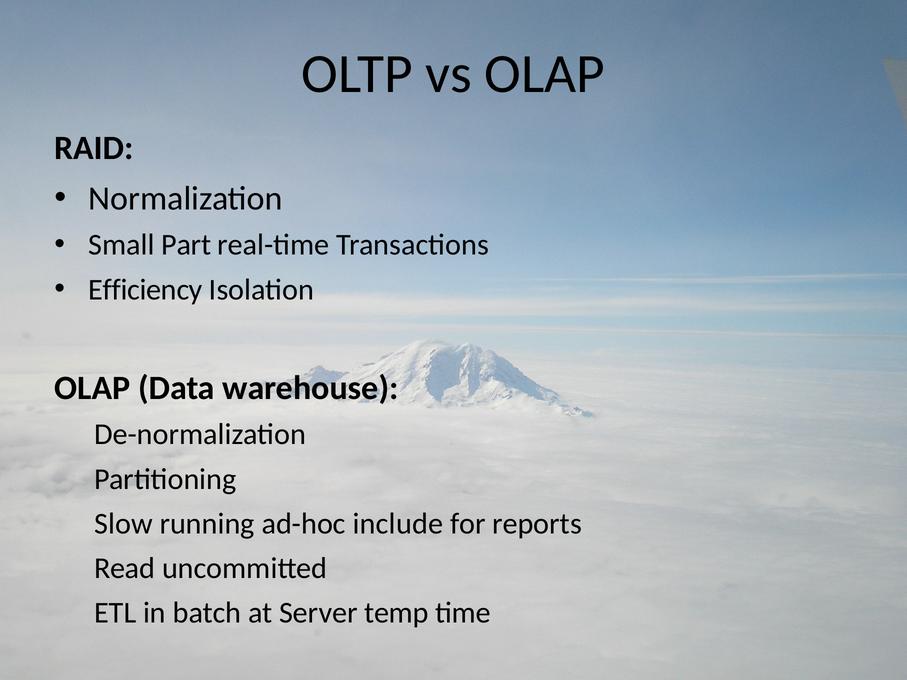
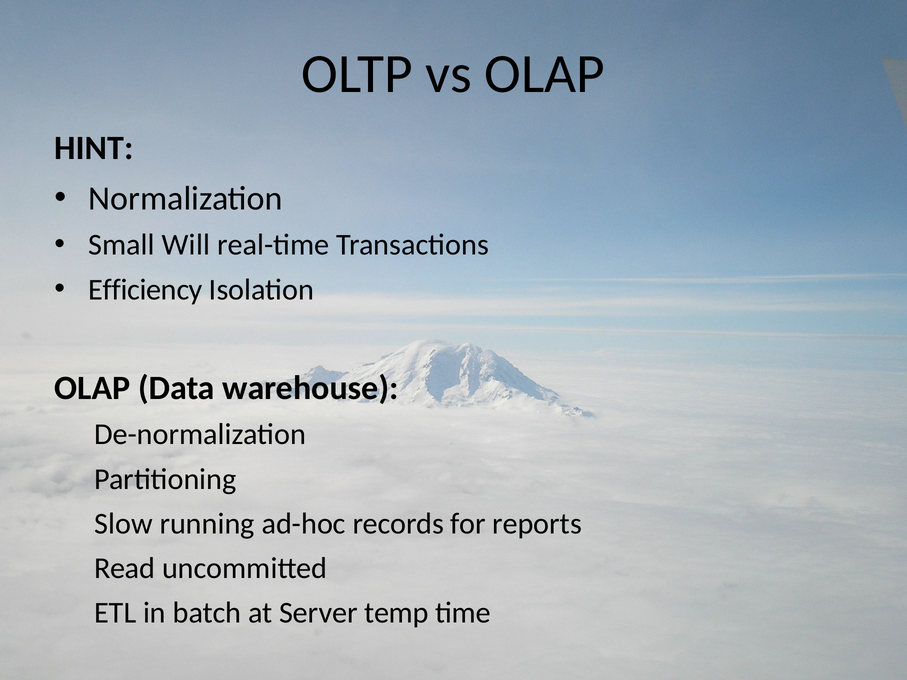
RAID: RAID -> HINT (94, 148)
Part: Part -> Will (186, 245)
include: include -> records (398, 524)
